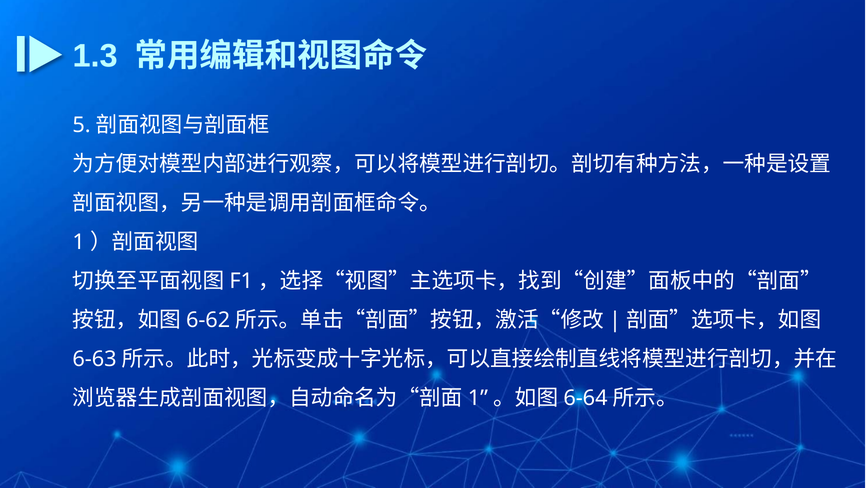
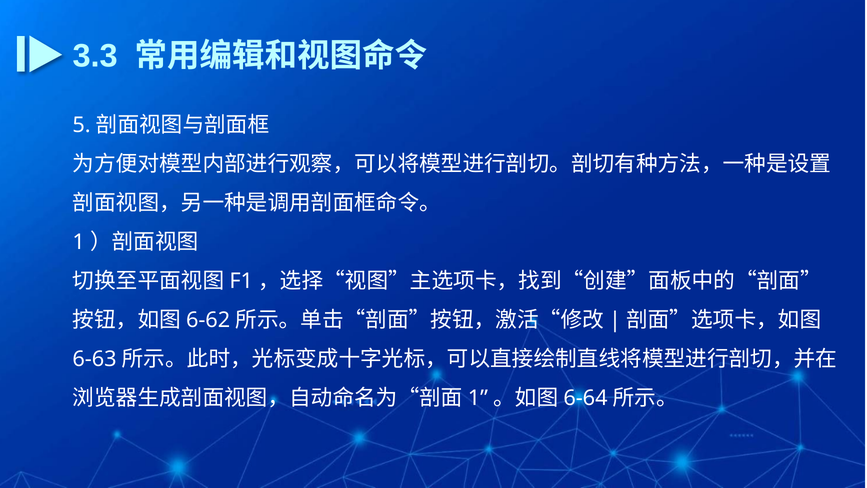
1.3: 1.3 -> 3.3 (95, 56)
